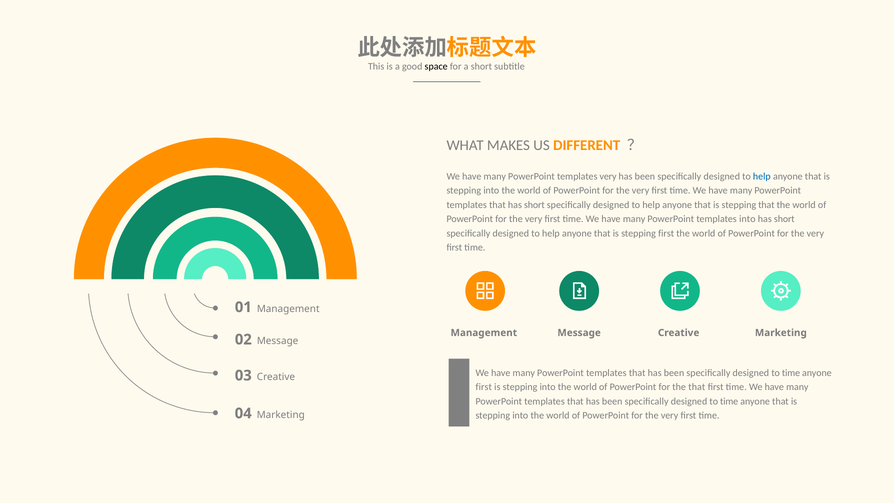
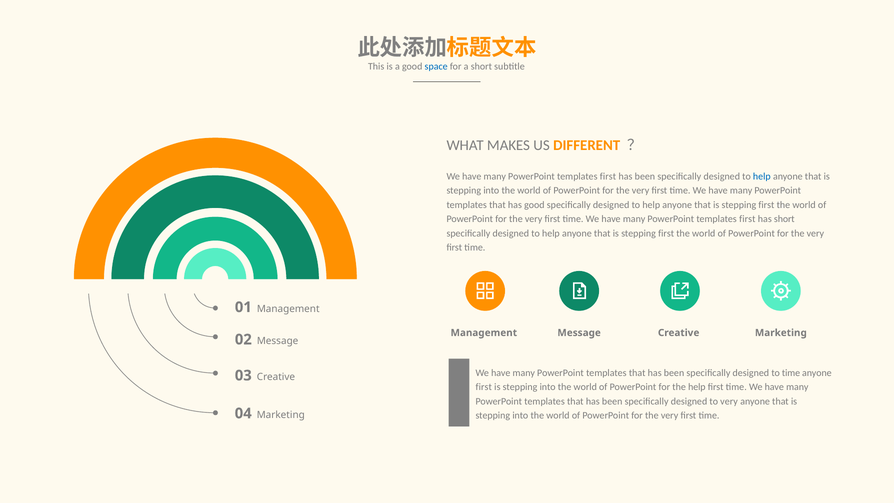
space colour: black -> blue (436, 67)
very: very -> first (608, 176)
that has short: short -> good (534, 205)
that: that -> first (766, 205)
into: into -> first (747, 219)
the that: that -> help (697, 387)
time: time -> very (729, 401)
